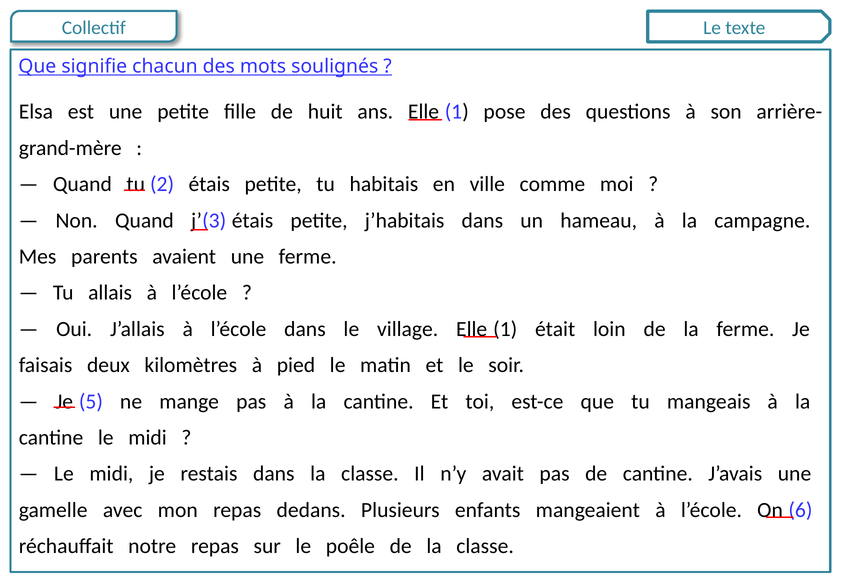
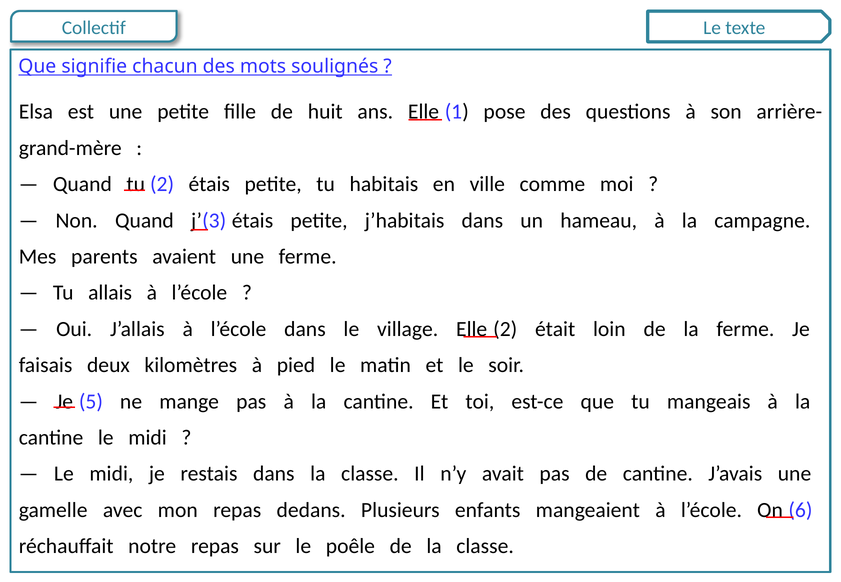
village Elle 1: 1 -> 2 (505, 329)
